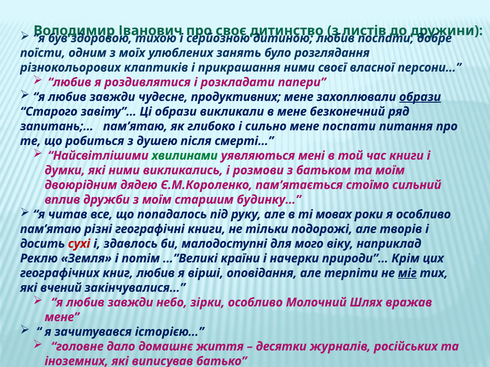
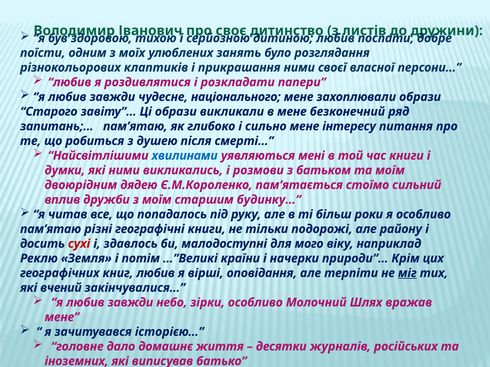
продуктивних: продуктивних -> національного (236, 97)
образи underline: present -> none (420, 97)
мене поспати: поспати -> інтересу (349, 126)
хвилинами colour: green -> blue (185, 156)
мовах: мовах -> більш (334, 215)
творів: творів -> району (401, 229)
